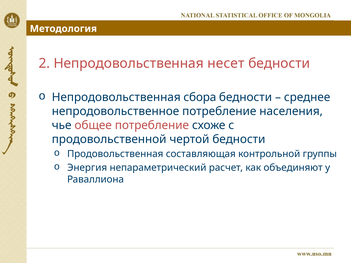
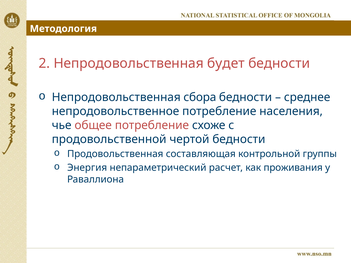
несет: несет -> будет (226, 64)
объединяют: объединяют -> проживания (293, 168)
